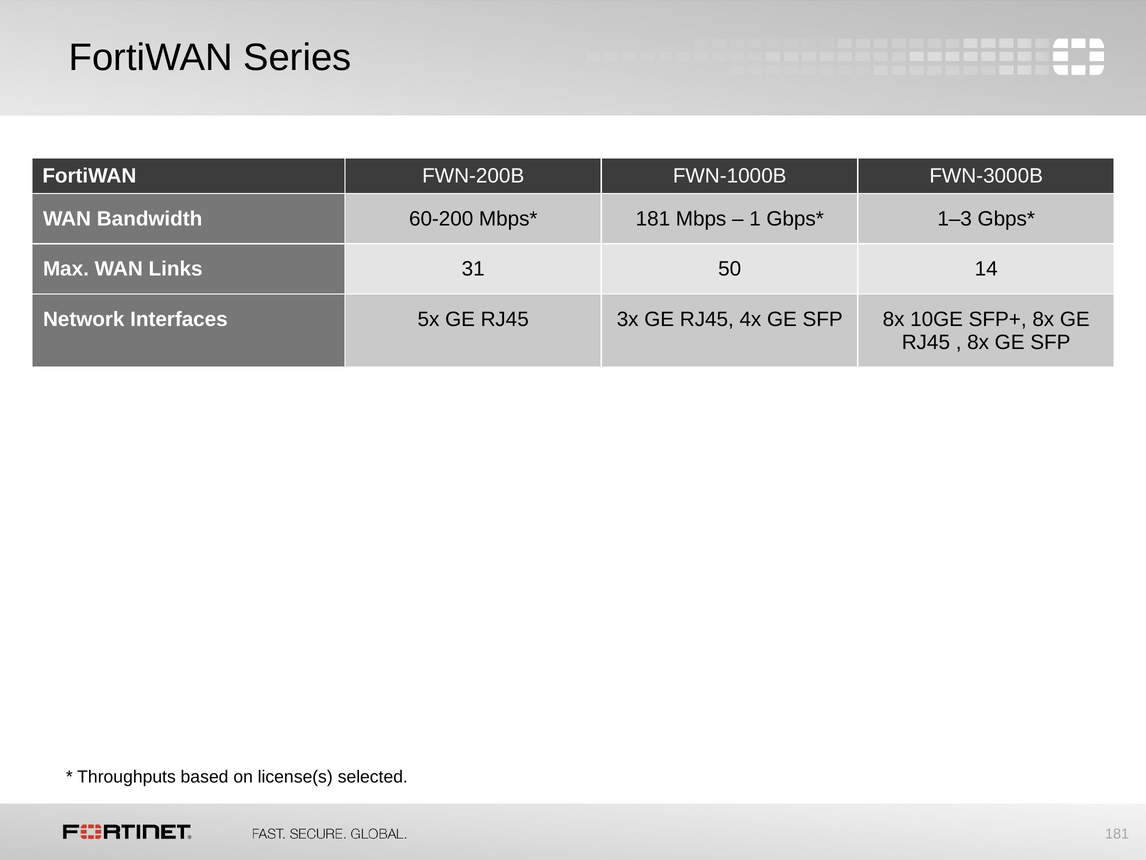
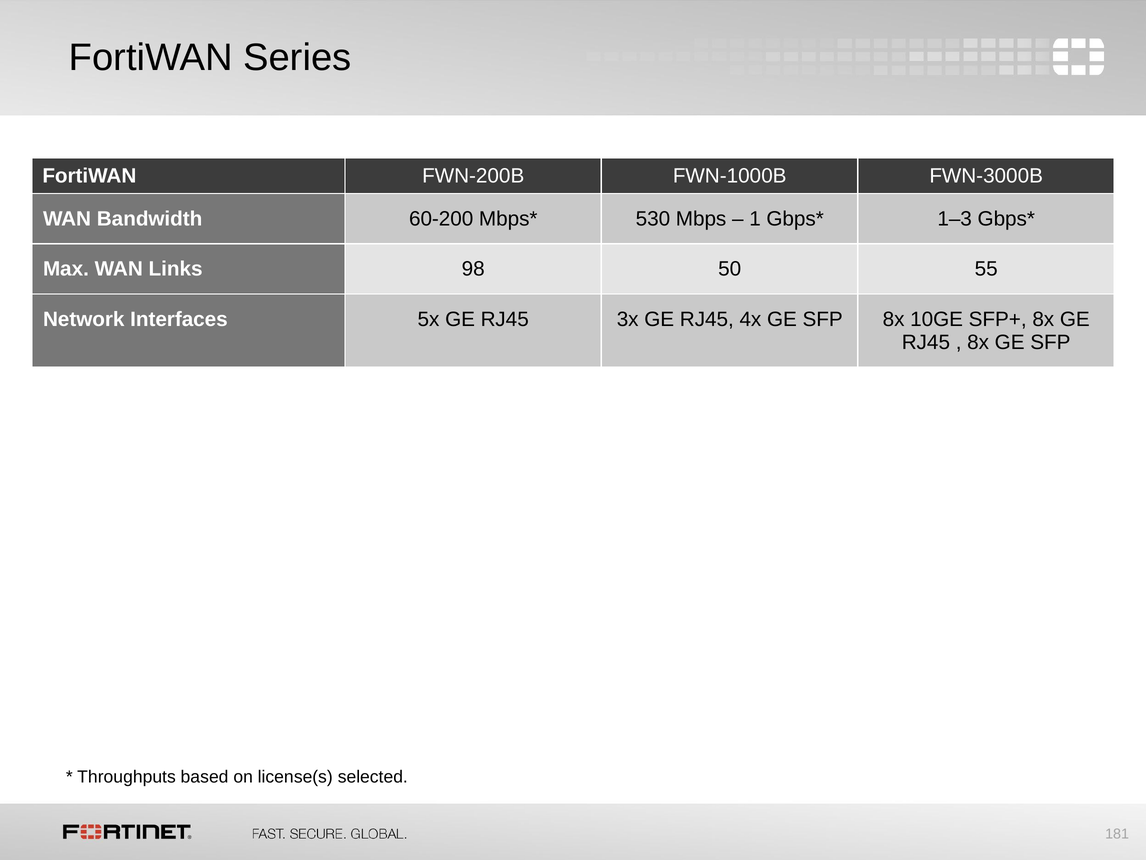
181: 181 -> 530 (653, 219)
31: 31 -> 98 (473, 269)
14: 14 -> 55 (986, 269)
